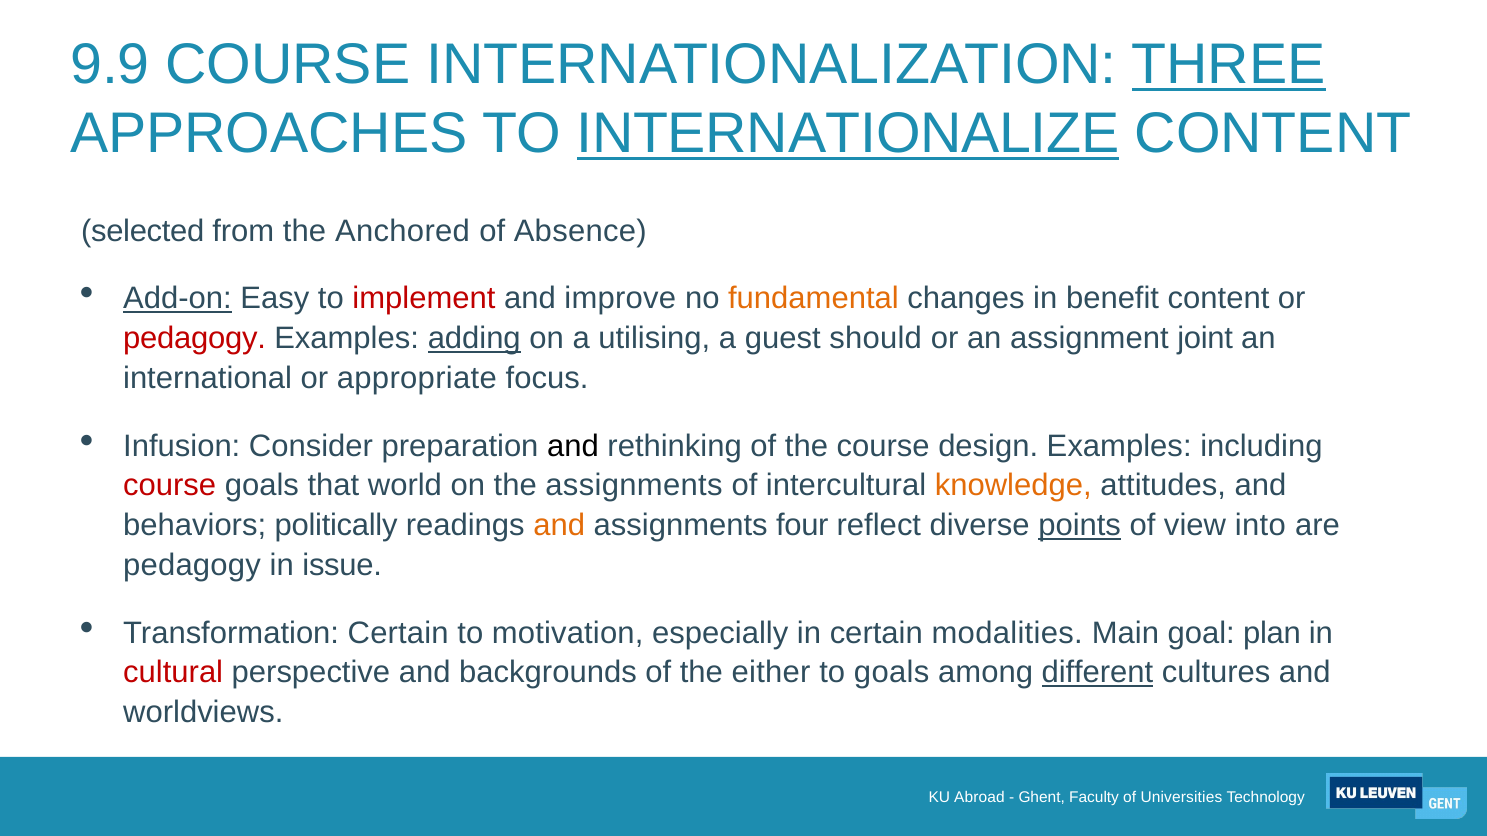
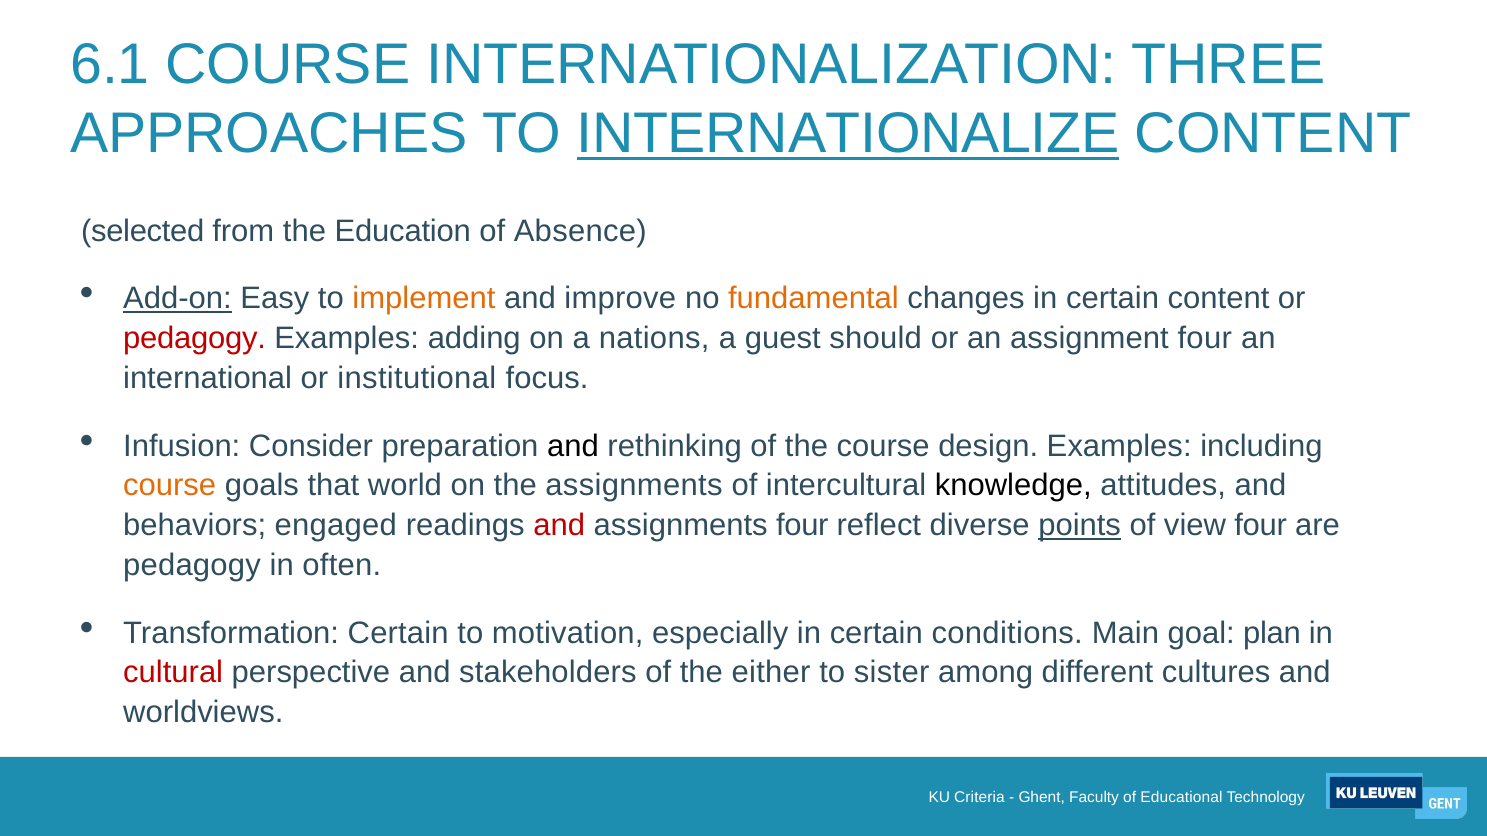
9.9: 9.9 -> 6.1 (110, 65)
THREE underline: present -> none (1229, 65)
Anchored: Anchored -> Education (403, 231)
implement colour: red -> orange (424, 299)
changes in benefit: benefit -> certain (1113, 299)
adding underline: present -> none (474, 338)
utilising: utilising -> nations (654, 338)
assignment joint: joint -> four (1205, 338)
appropriate: appropriate -> institutional (417, 378)
course colour: red -> orange (170, 486)
knowledge colour: orange -> black (1013, 486)
politically: politically -> engaged (336, 526)
and colour: orange -> red (559, 526)
view into: into -> four (1261, 526)
issue: issue -> often (342, 565)
modalities: modalities -> conditions (1007, 633)
backgrounds: backgrounds -> stakeholders (548, 673)
to goals: goals -> sister (892, 673)
different underline: present -> none (1097, 673)
Abroad: Abroad -> Criteria (979, 798)
Universities: Universities -> Educational (1181, 798)
